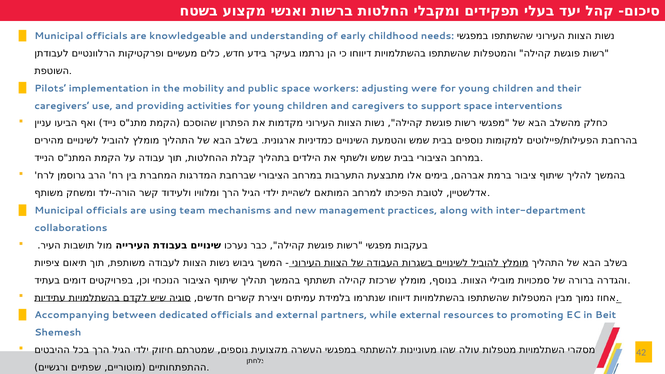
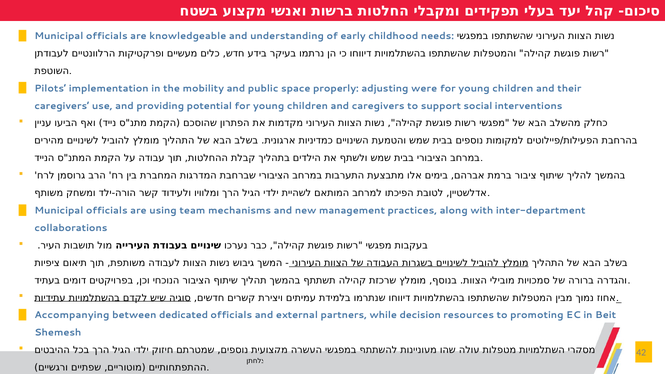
workers: workers -> properly (336, 88)
activities: activities -> potential (209, 106)
support space: space -> social (478, 106)
while external: external -> decision (420, 315)
